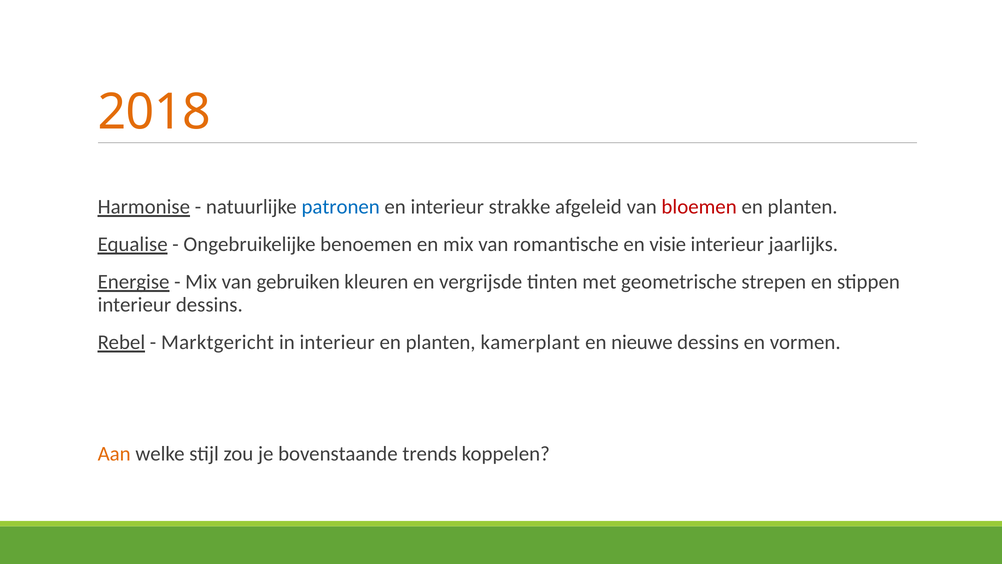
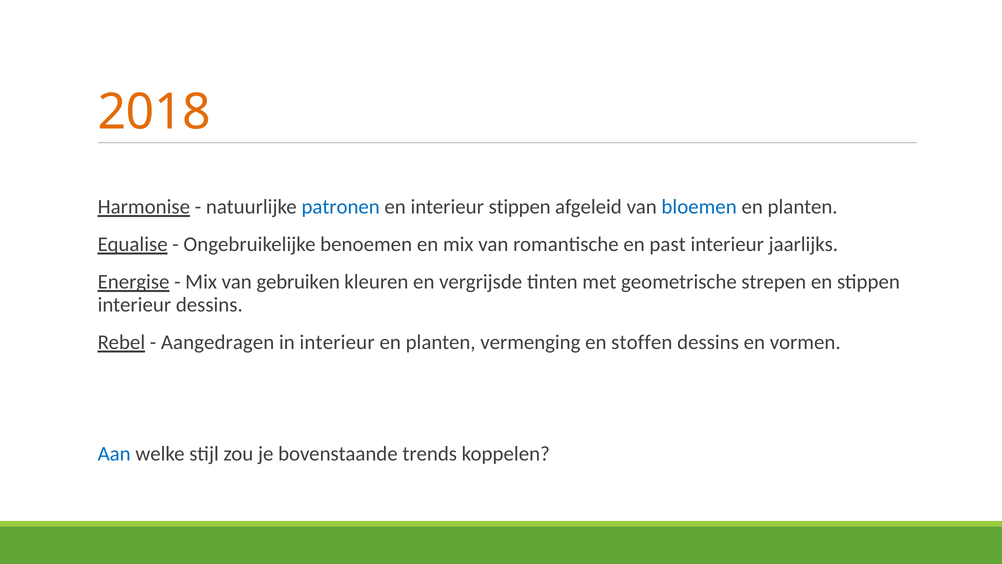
interieur strakke: strakke -> stippen (520, 207)
bloemen colour: red -> blue (699, 207)
visie: visie -> past (668, 244)
Marktgericht: Marktgericht -> Aangedragen (218, 342)
kamerplant: kamerplant -> vermenging (530, 342)
nieuwe: nieuwe -> stoffen (642, 342)
Aan colour: orange -> blue (114, 454)
